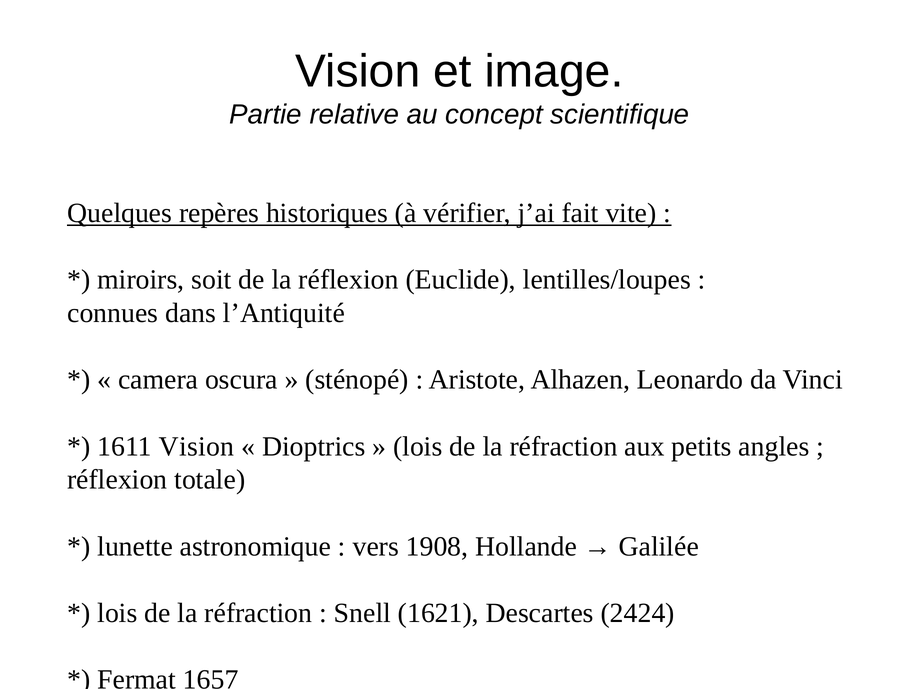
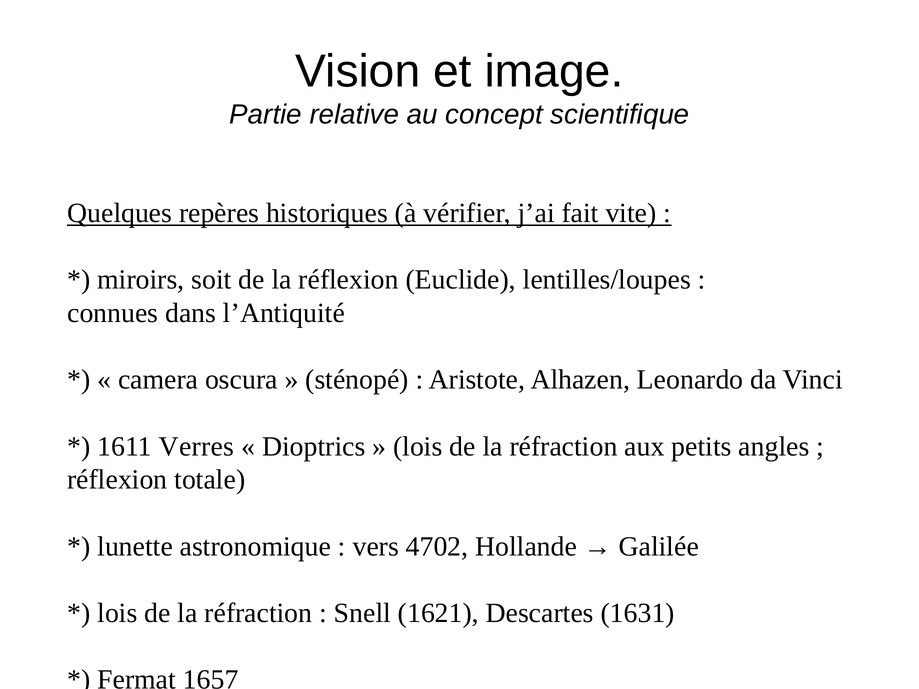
1611 Vision: Vision -> Verres (196, 446)
1908: 1908 -> 4702 (437, 547)
2424: 2424 -> 1631 (638, 613)
